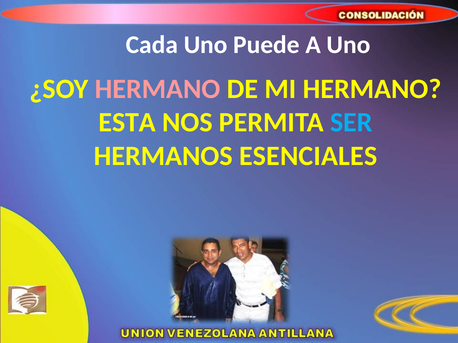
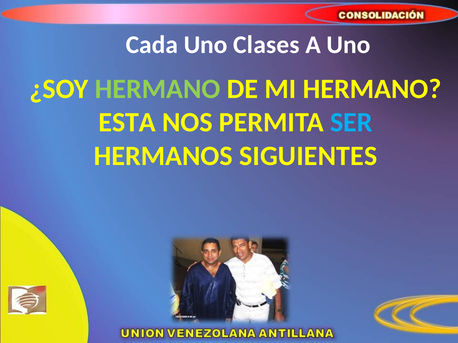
Puede: Puede -> Clases (266, 45)
HERMANO colour: pink -> light green (158, 89)
ESENCIALES: ESENCIALES -> SIGUIENTES (308, 156)
